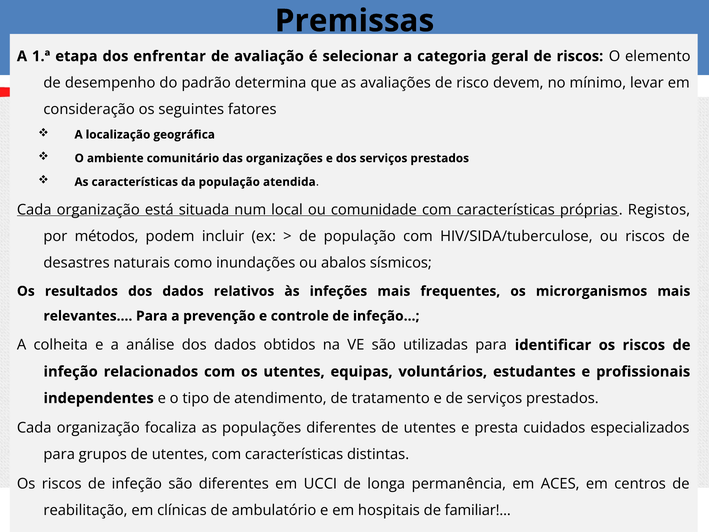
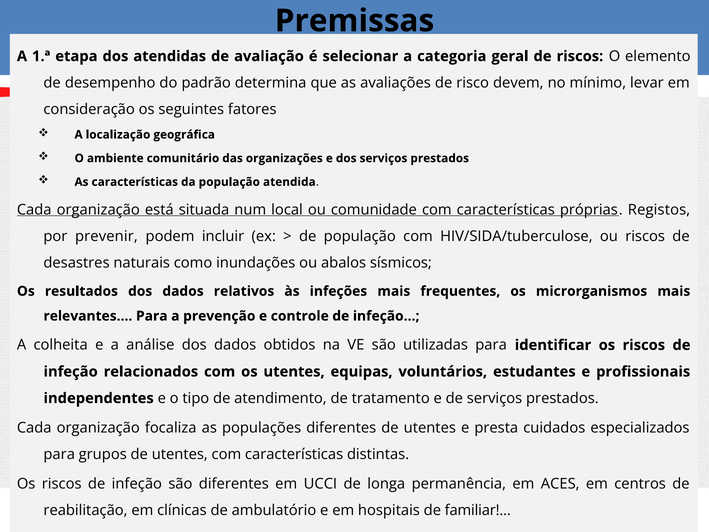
enfrentar: enfrentar -> atendidas (170, 56)
métodos: métodos -> prevenir (106, 236)
